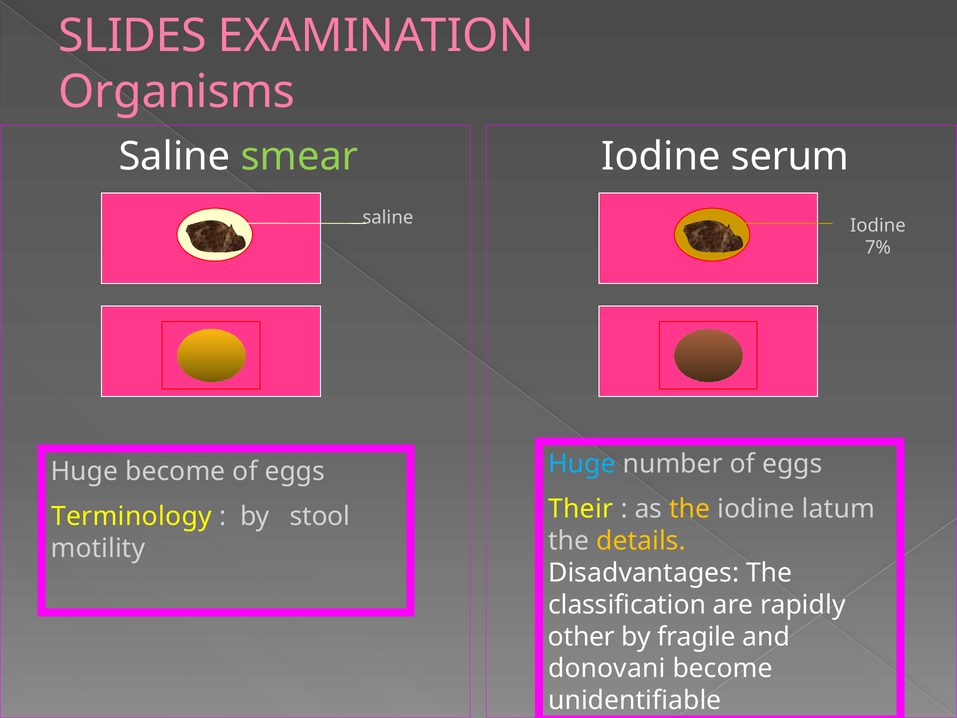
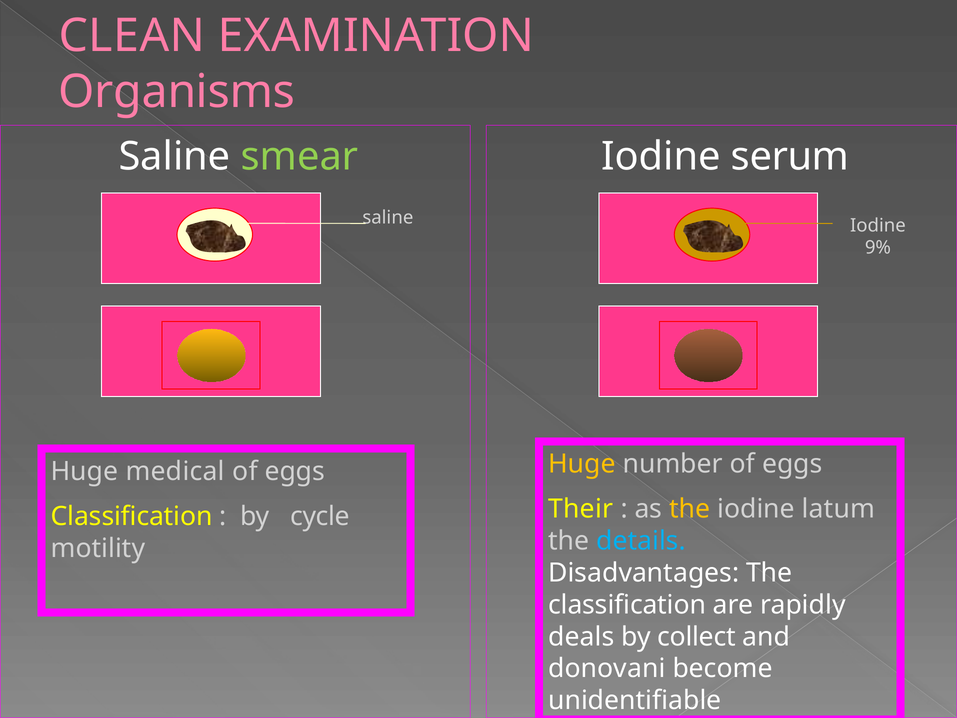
SLIDES: SLIDES -> CLEAN (132, 36)
7%: 7% -> 9% (878, 248)
Huge colour: light blue -> yellow (582, 464)
Huge become: become -> medical (175, 471)
Terminology: Terminology -> Classification (132, 516)
stool: stool -> cycle (320, 516)
details colour: yellow -> light blue (641, 541)
other: other -> deals (581, 637)
fragile: fragile -> collect (697, 637)
